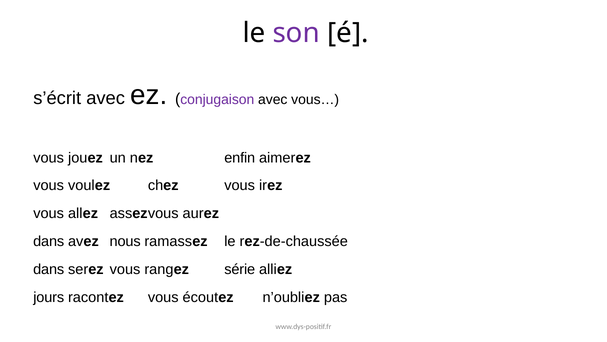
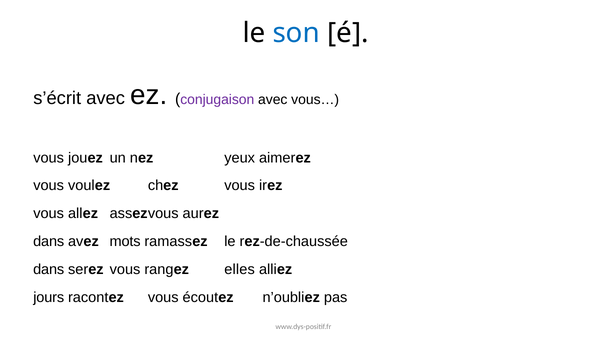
son colour: purple -> blue (296, 33)
enfin: enfin -> yeux (240, 157)
nous: nous -> mots (125, 241)
série: série -> elles (240, 269)
